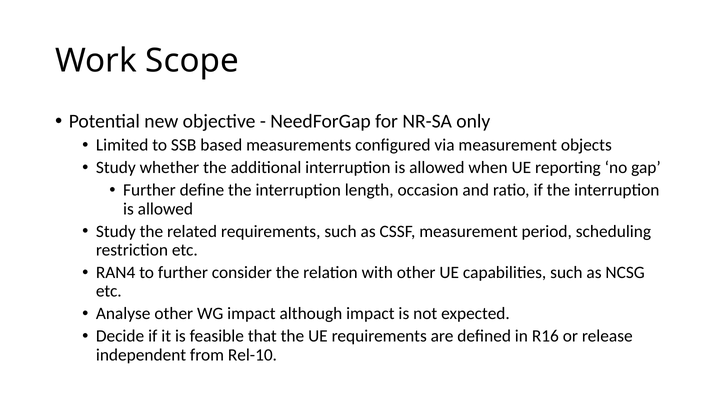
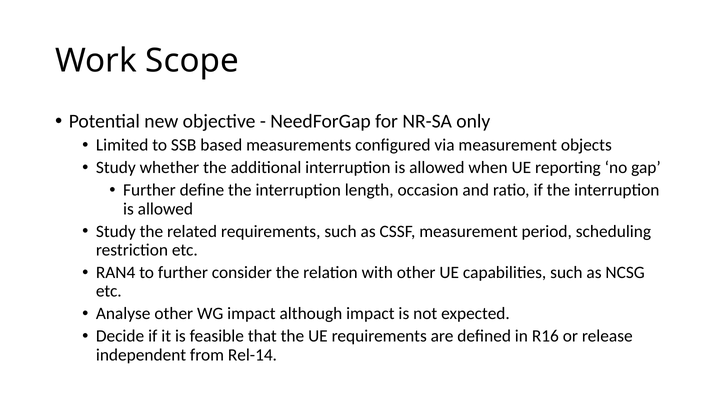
Rel-10: Rel-10 -> Rel-14 (252, 355)
